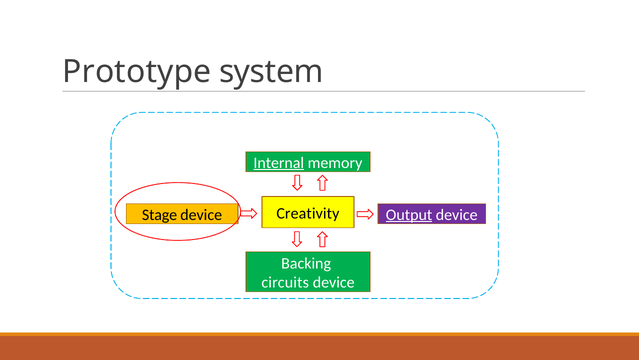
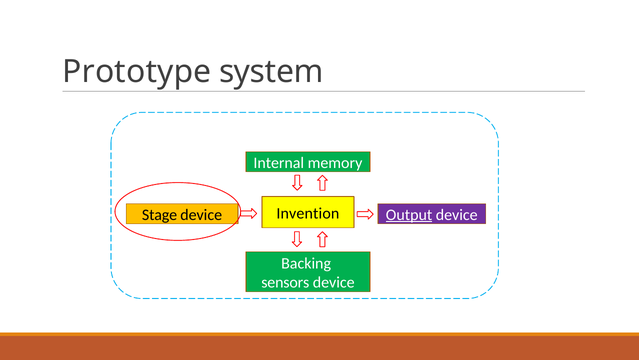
Internal underline: present -> none (279, 163)
Creativity: Creativity -> Invention (308, 213)
circuits: circuits -> sensors (285, 282)
